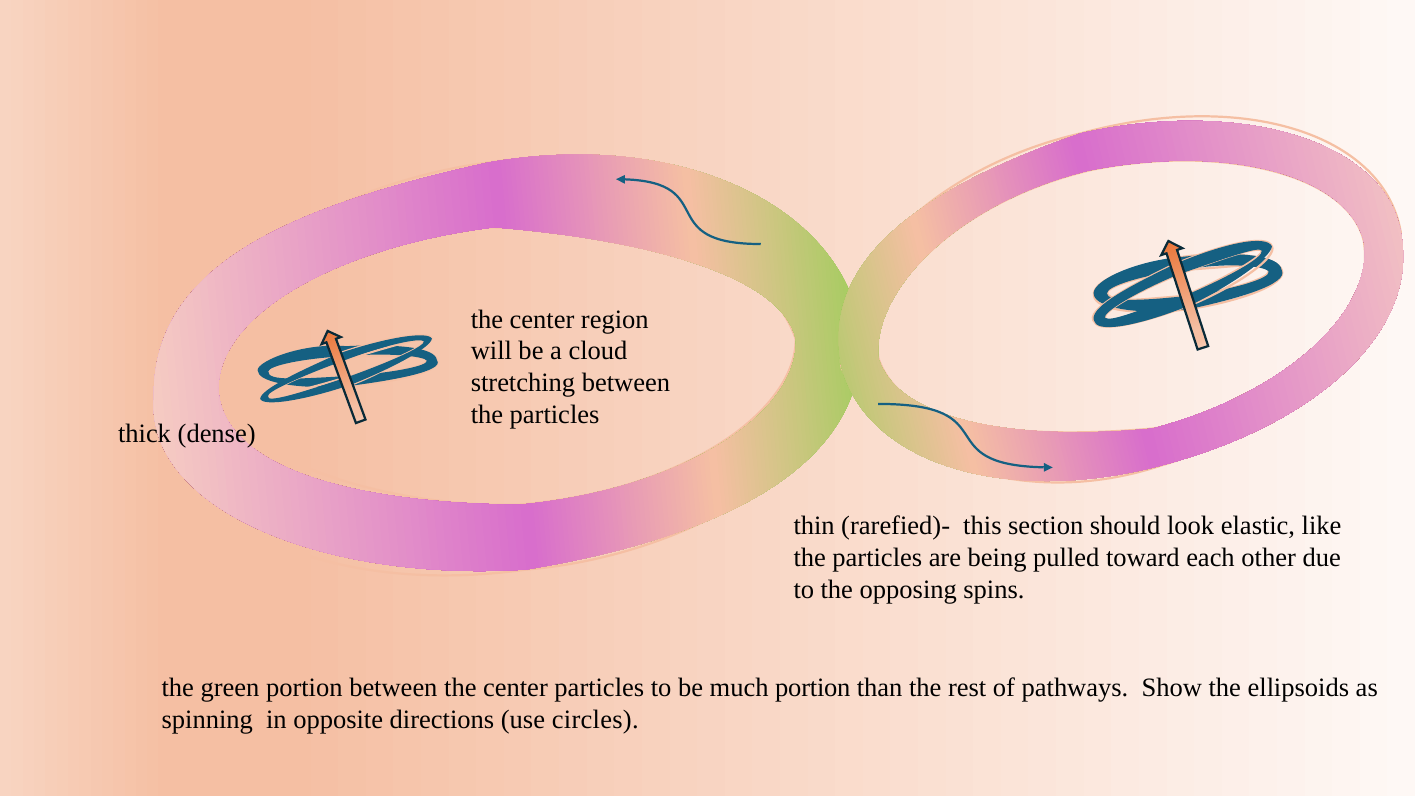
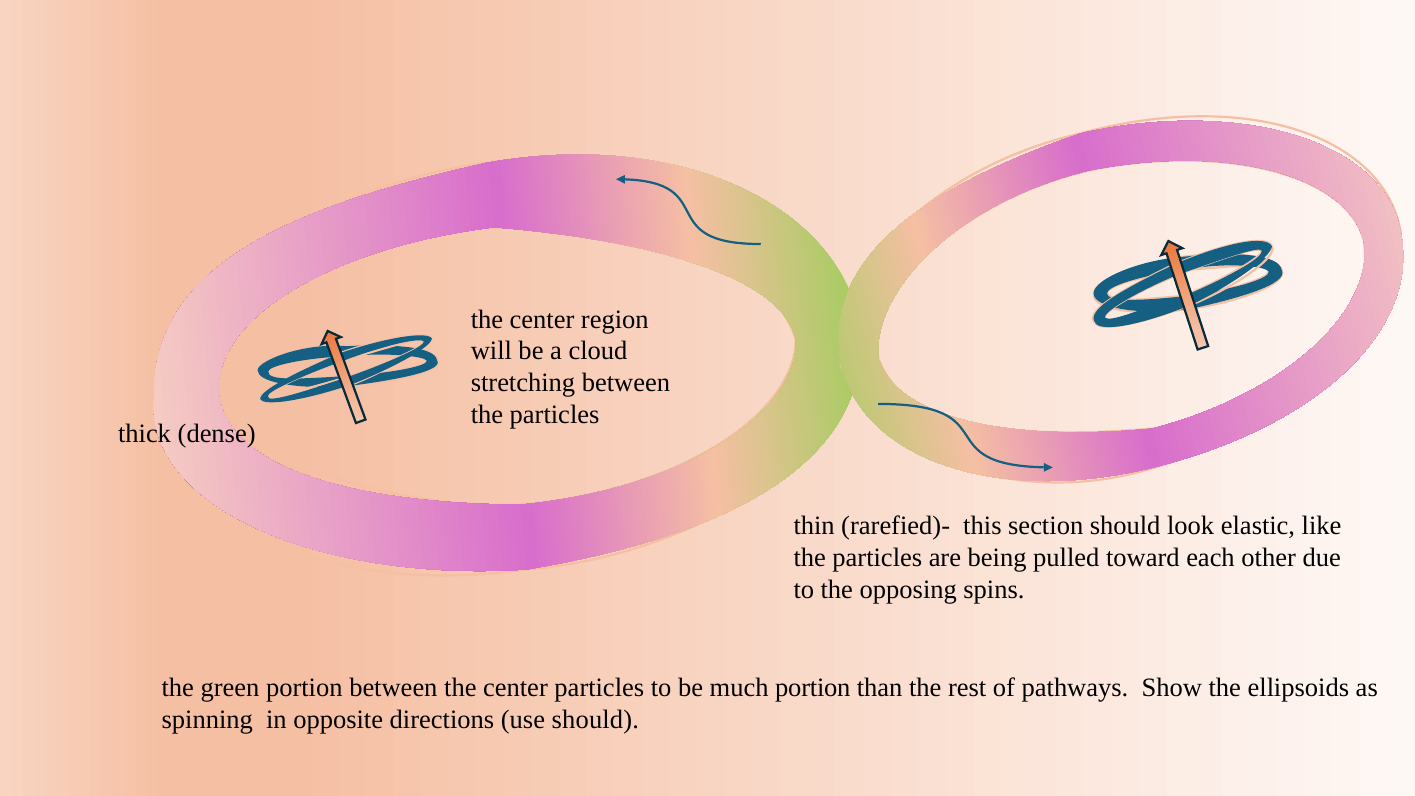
use circles: circles -> should (595, 720)
